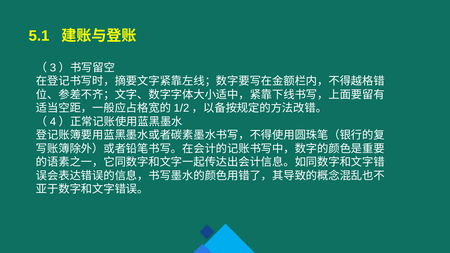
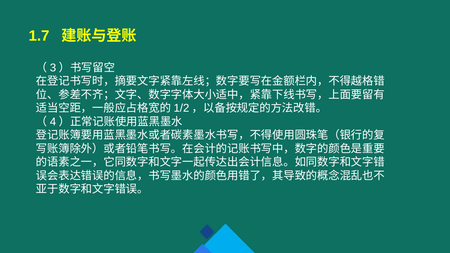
5.1: 5.1 -> 1.7 (39, 36)
